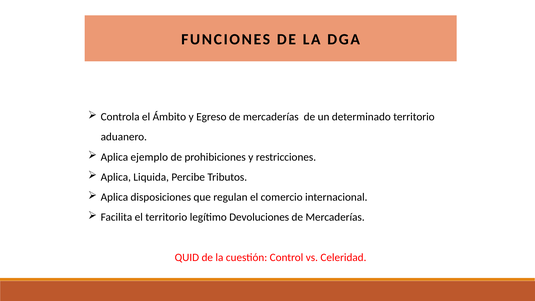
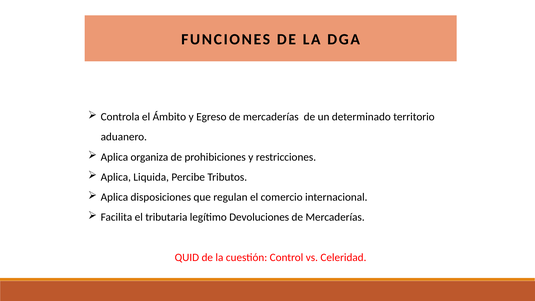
ejemplo: ejemplo -> organiza (149, 157)
el territorio: territorio -> tributaria (166, 217)
